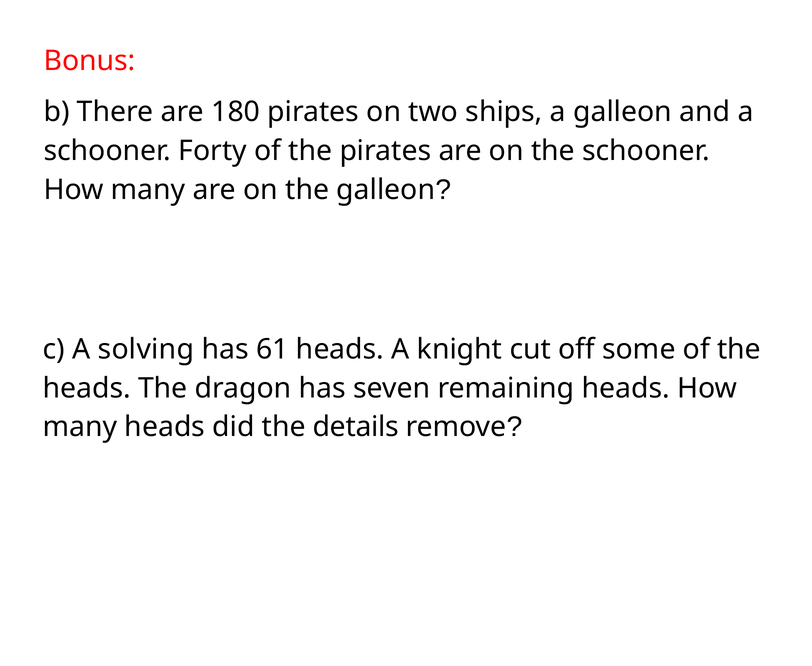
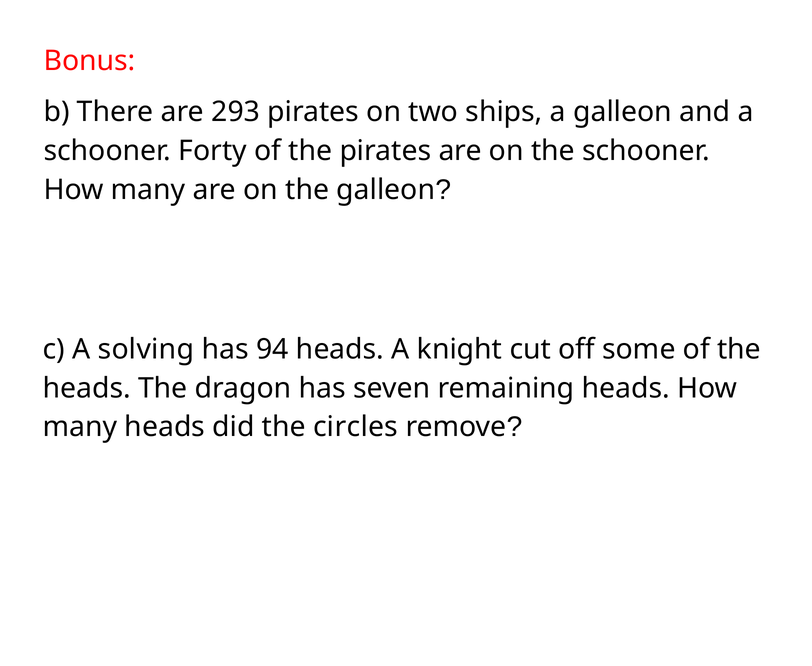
180: 180 -> 293 (236, 112)
61: 61 -> 94 (272, 349)
details: details -> circles (356, 427)
